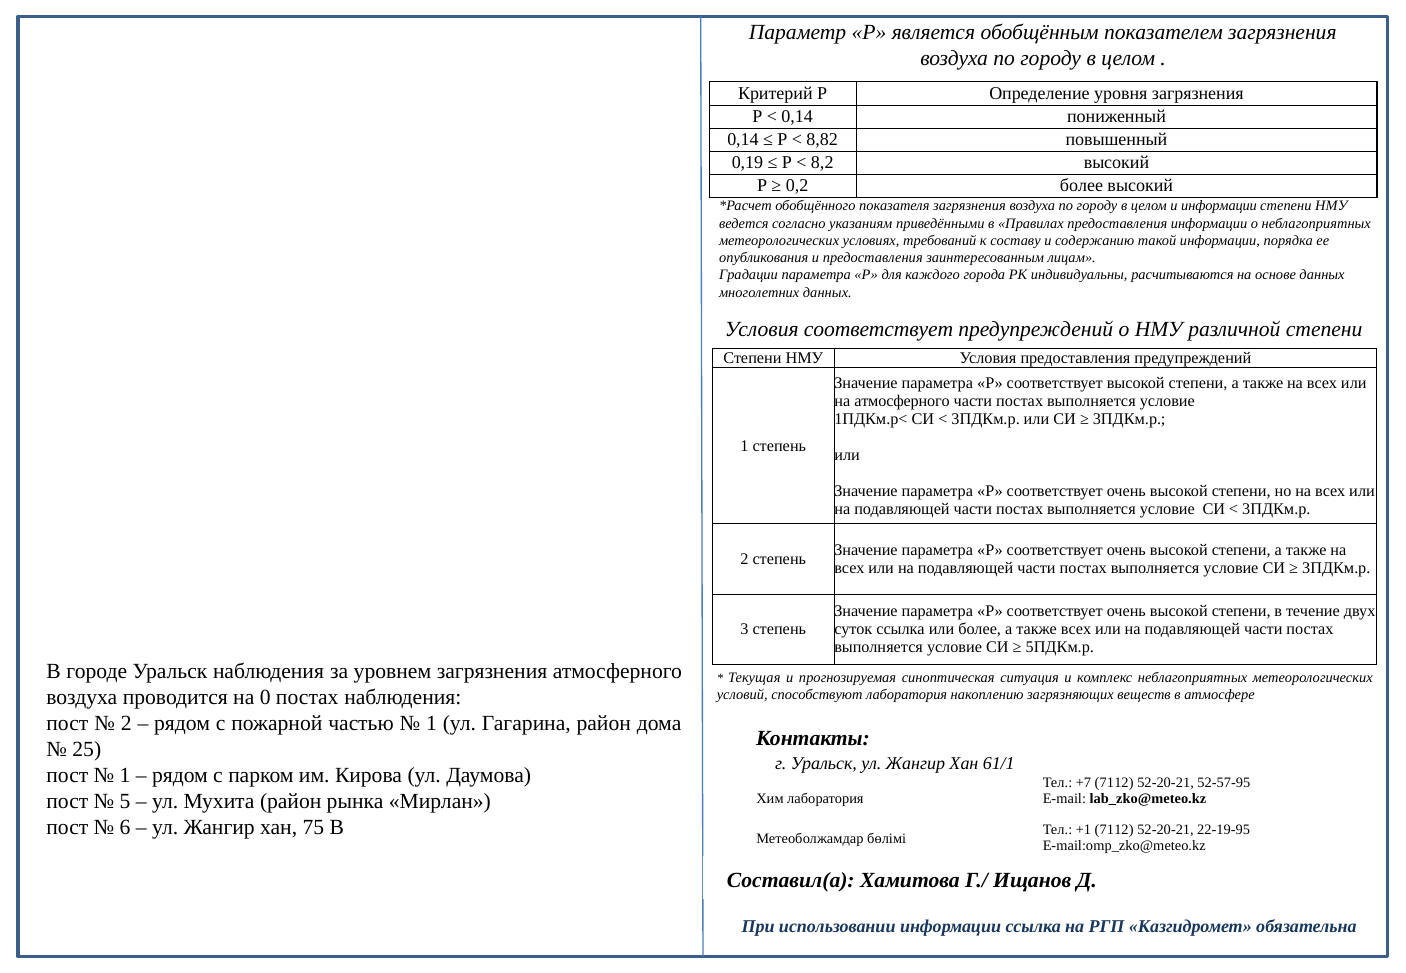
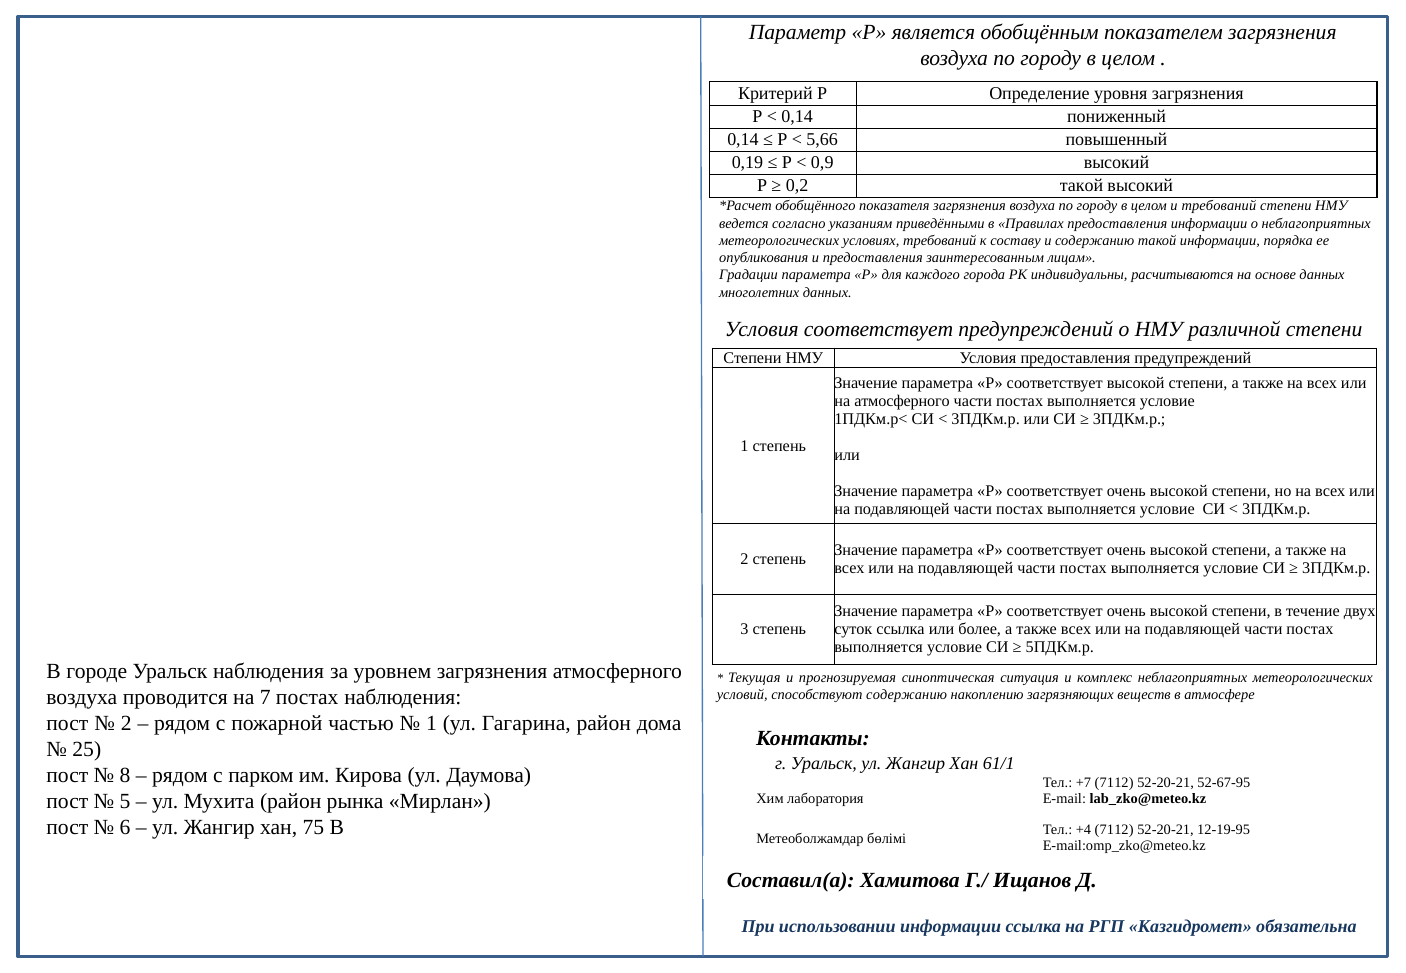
8,82: 8,82 -> 5,66 (822, 140)
8,2: 8,2 -> 0,9 (822, 163)
0,2 более: более -> такой (1082, 186)
и информации: информации -> требований (1219, 206)
0: 0 -> 7 (265, 698)
способствуют лаборатория: лаборатория -> содержанию (907, 695)
1: 1 -> 8 (125, 776)
52-57-95: 52-57-95 -> 52-67-95 (1224, 783)
+1: +1 -> +4 (1083, 831)
22-19-95: 22-19-95 -> 12-19-95 (1224, 831)
